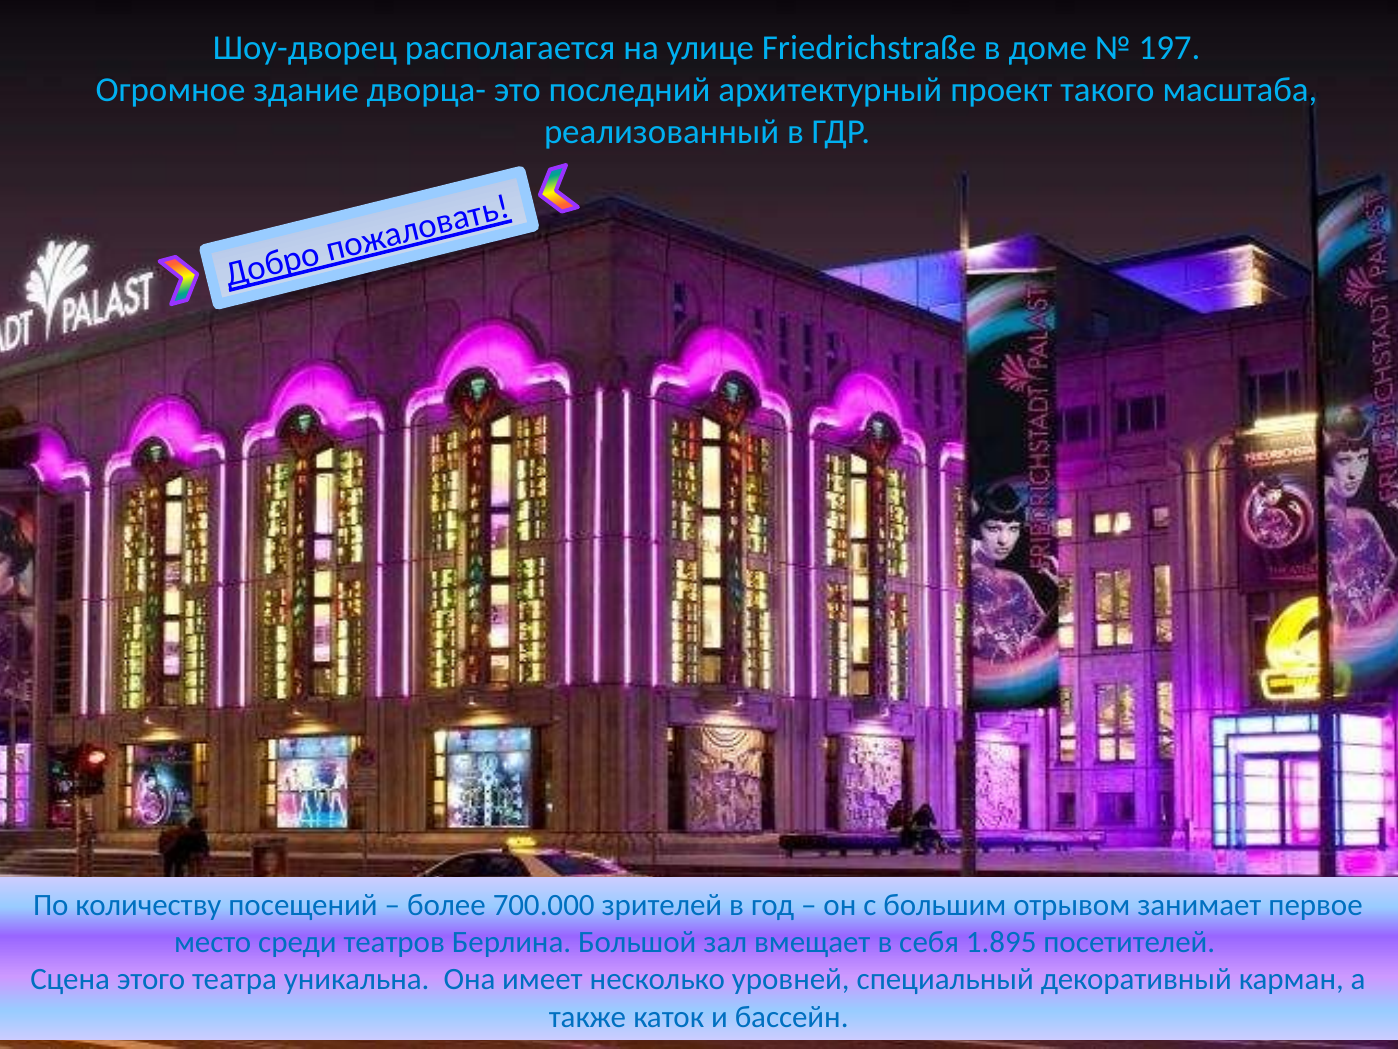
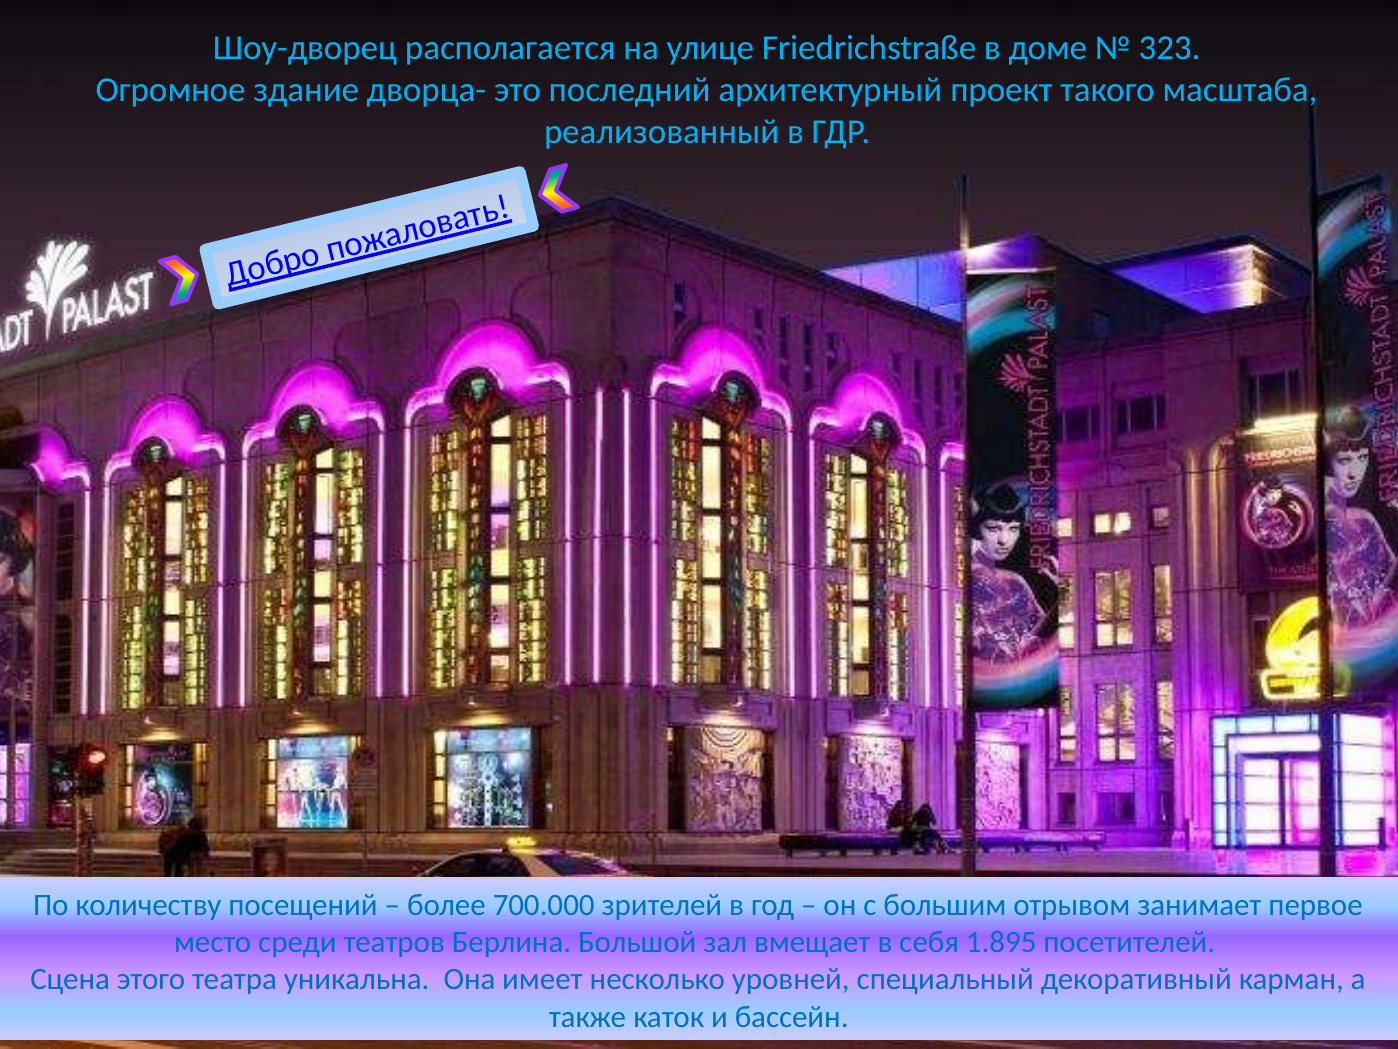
197: 197 -> 323 (1170, 48)
